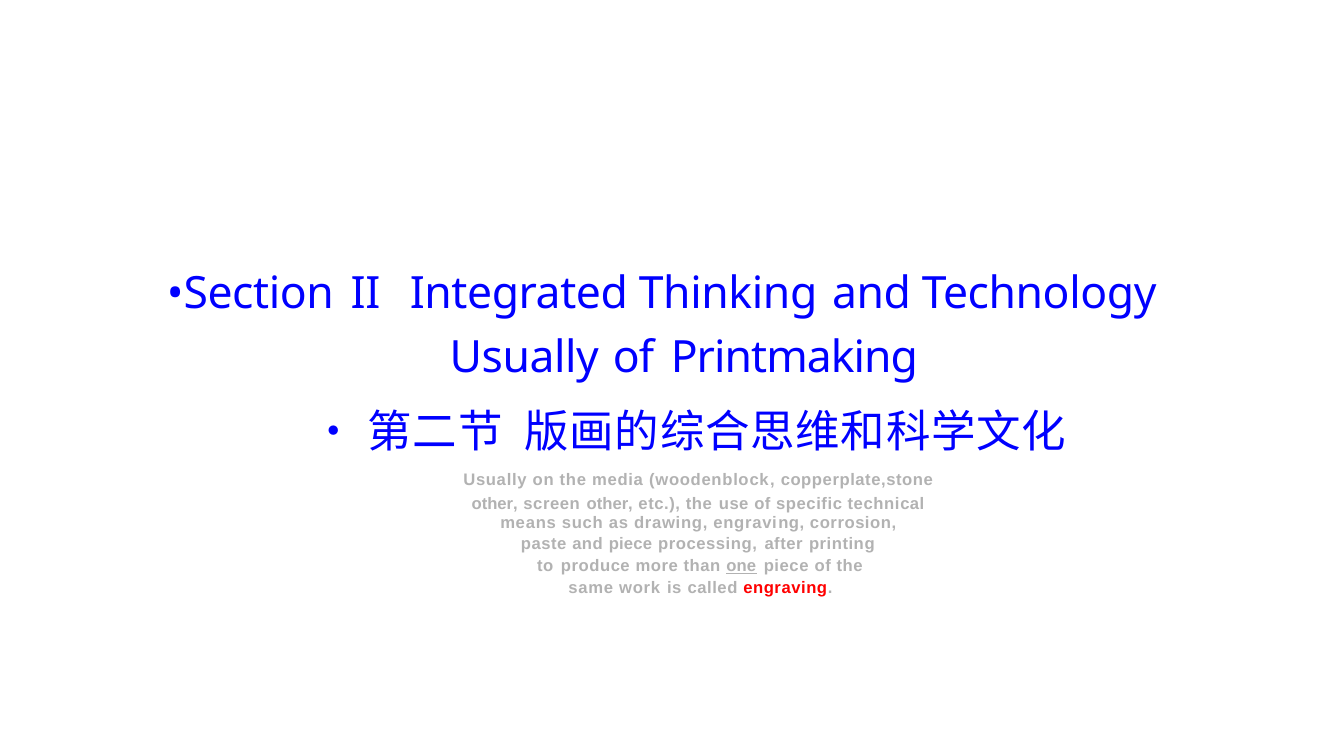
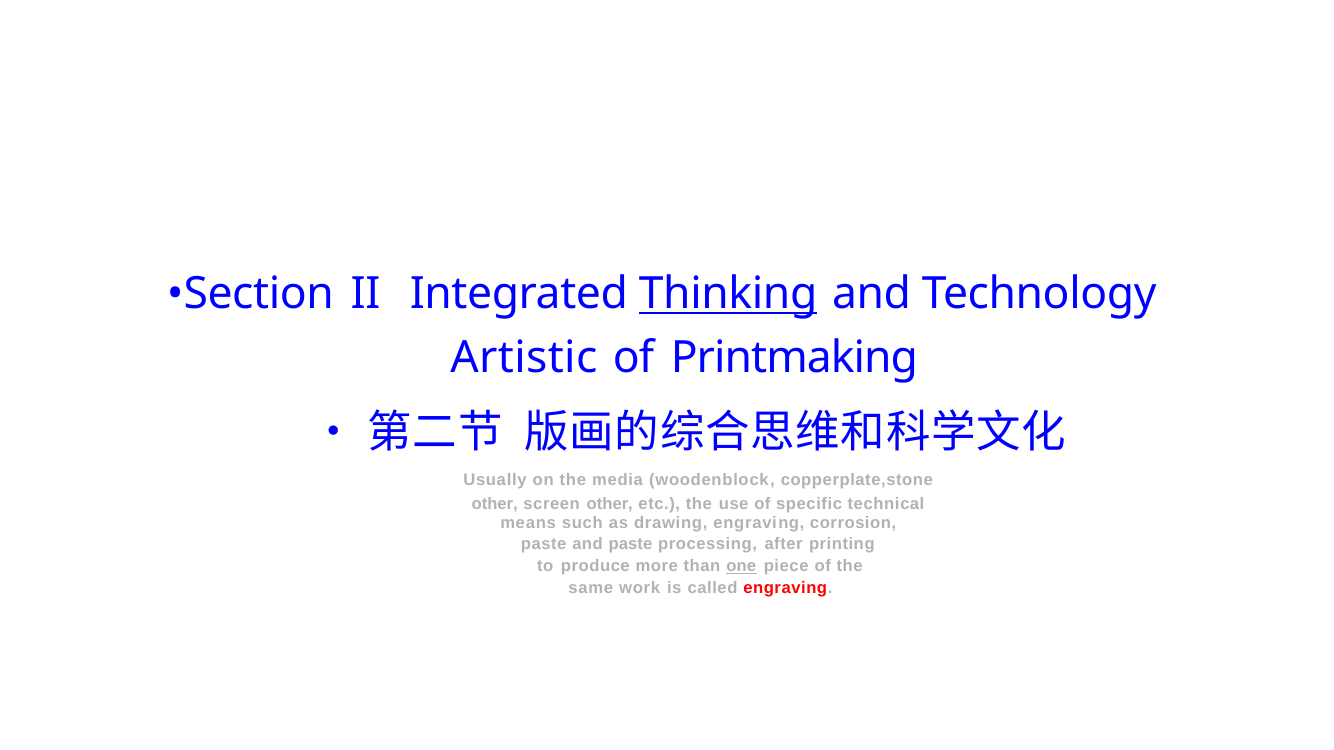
Thinking underline: none -> present (728, 294)
Usually: Usually -> Artistic (524, 358)
and piece: piece -> paste (630, 545)
